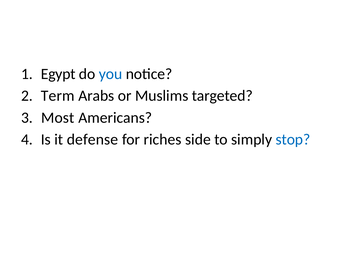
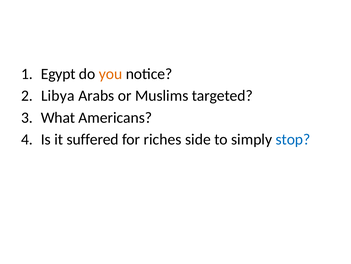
you colour: blue -> orange (111, 74)
Term: Term -> Libya (58, 95)
Most: Most -> What (58, 117)
defense: defense -> suffered (93, 139)
